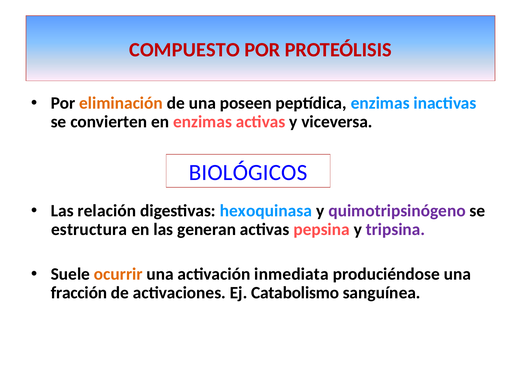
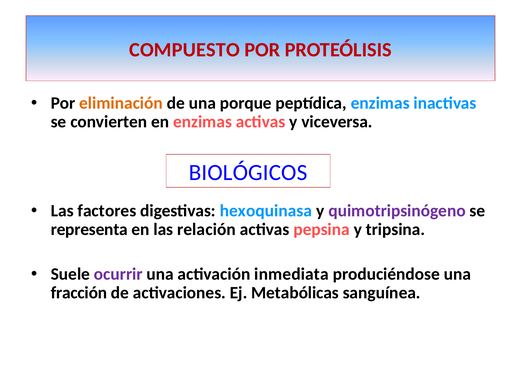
poseen: poseen -> porque (246, 103)
relación: relación -> factores (107, 211)
estructura: estructura -> representa (89, 229)
generan: generan -> relación (207, 229)
tripsina colour: purple -> black (395, 229)
ocurrir colour: orange -> purple (118, 274)
Catabolismo: Catabolismo -> Metabólicas (295, 293)
